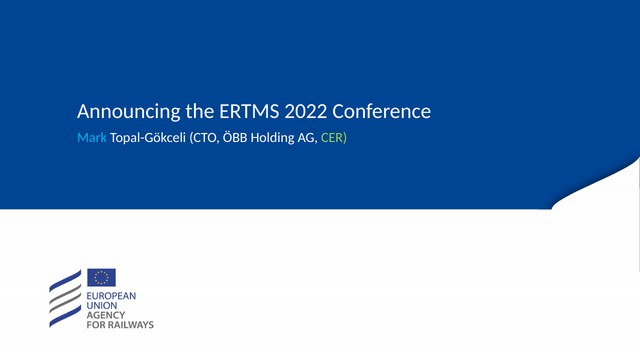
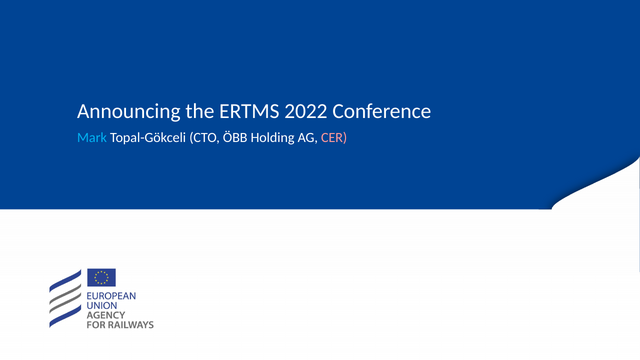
CER colour: light green -> pink (334, 138)
